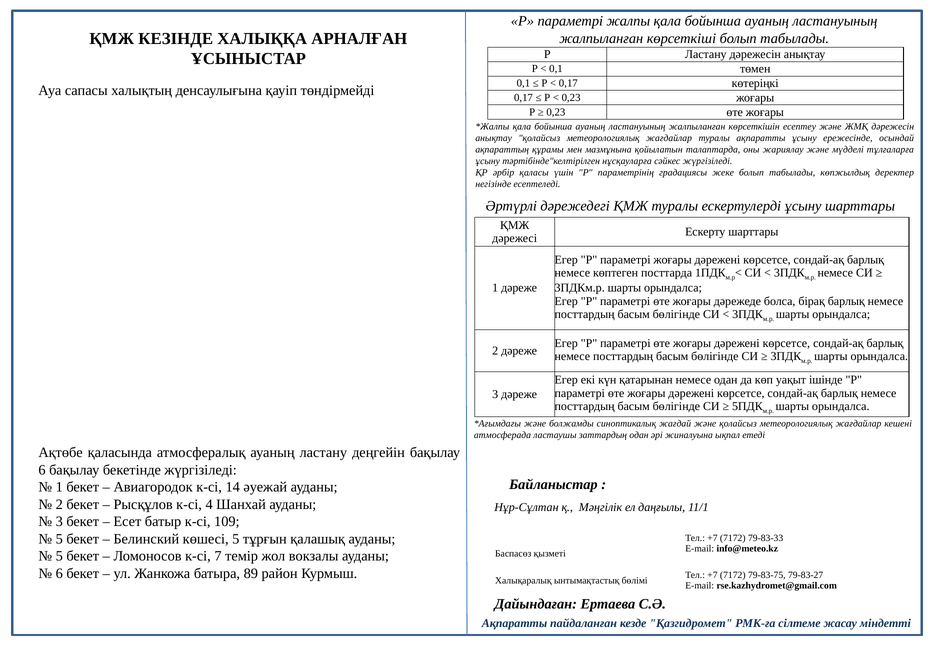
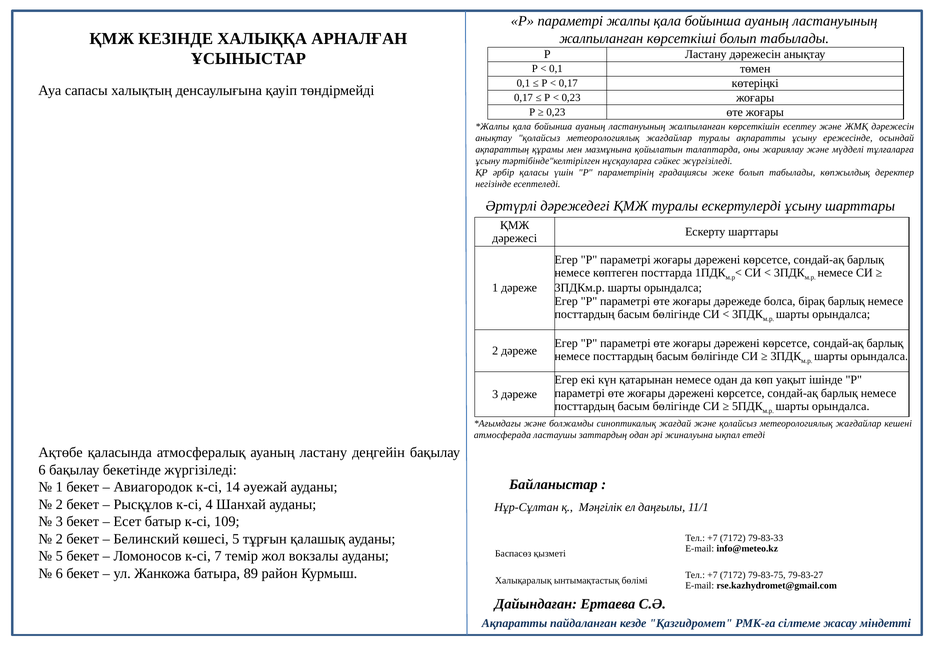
5: 5 -> 2 (59, 539)
